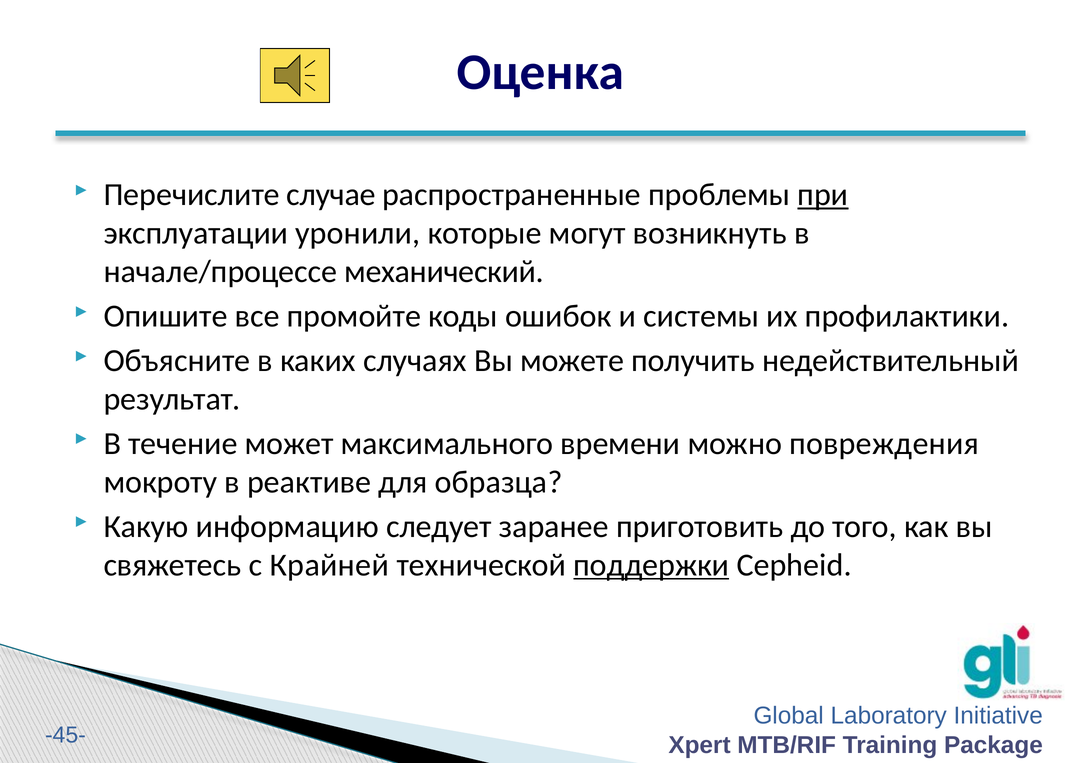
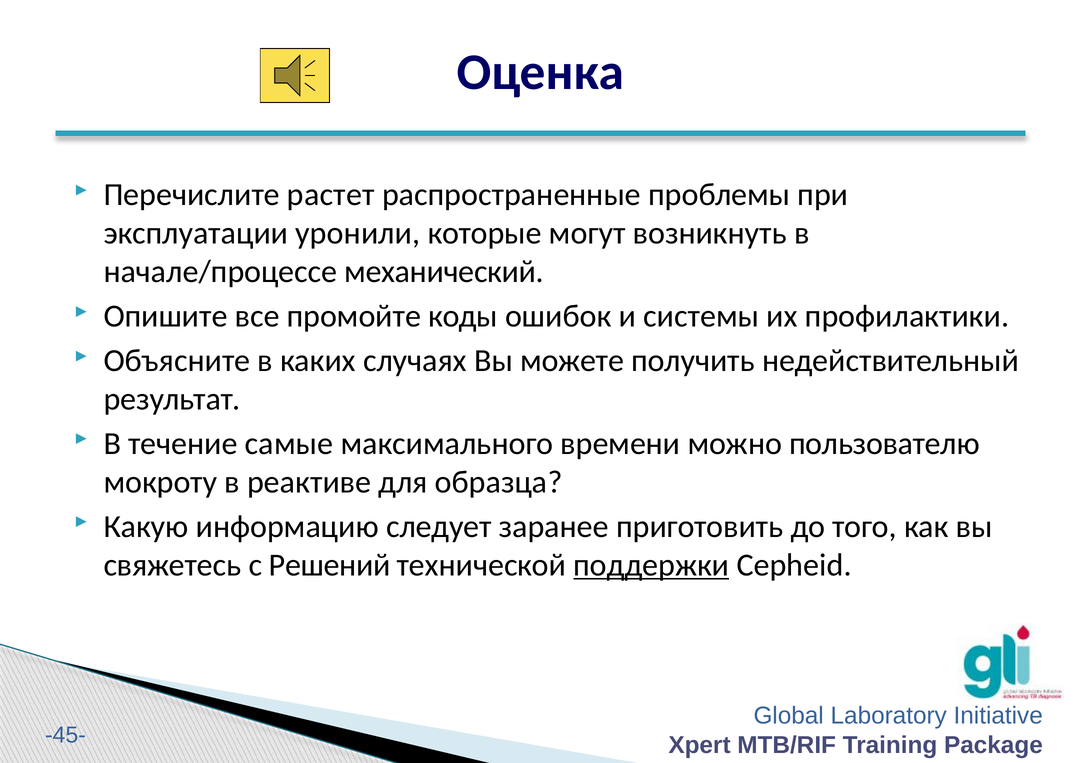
случае: случае -> растет (331, 195)
при underline: present -> none (823, 195)
может: может -> самые (289, 443)
повреждения: повреждения -> пользователю (884, 443)
Крайней: Крайней -> Решений (330, 565)
